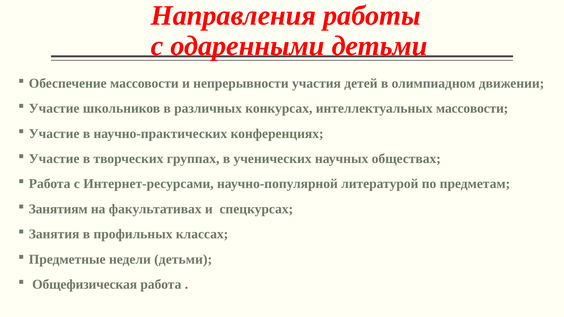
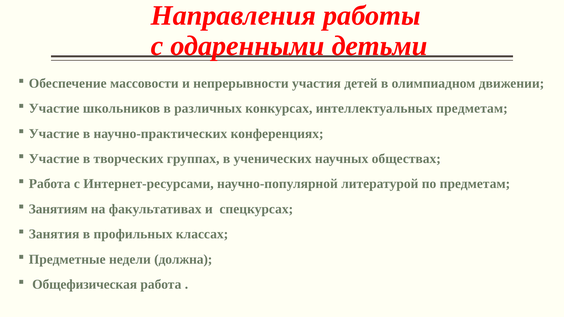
интеллектуальных массовости: массовости -> предметам (472, 109)
недели детьми: детьми -> должна (183, 259)
